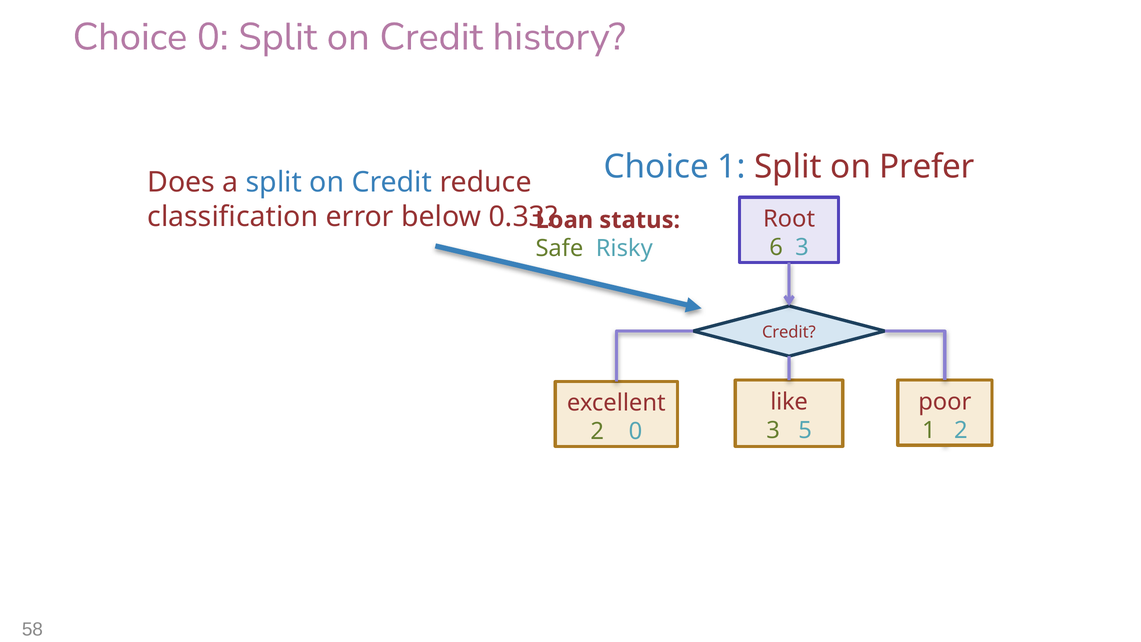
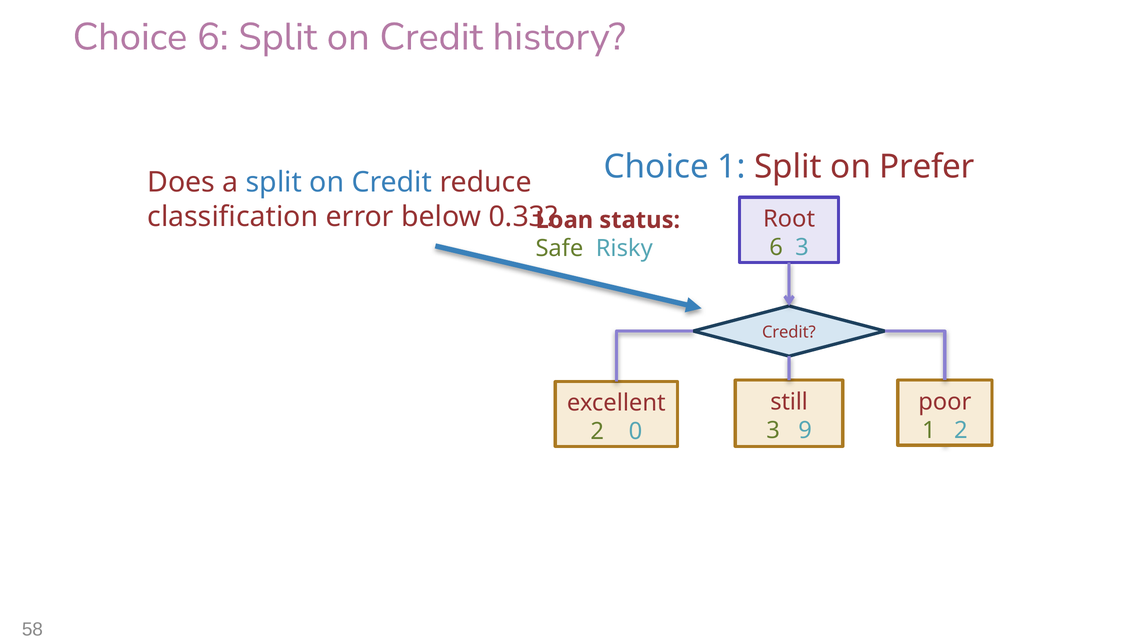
Choice 0: 0 -> 6 (213, 37)
like: like -> still (789, 402)
5: 5 -> 9 (805, 430)
